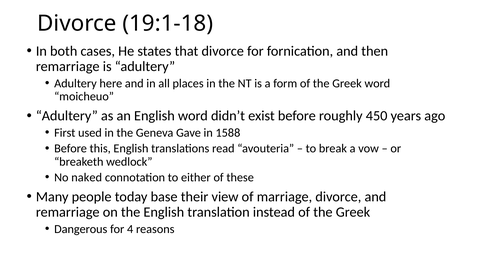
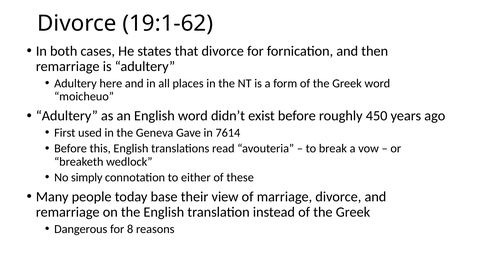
19:1-18: 19:1-18 -> 19:1-62 (168, 24)
1588: 1588 -> 7614 (228, 133)
naked: naked -> simply (87, 177)
4: 4 -> 8 (130, 229)
